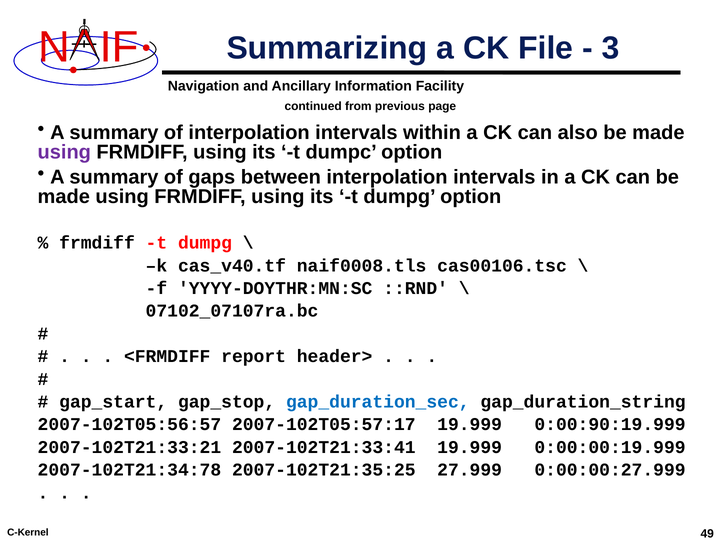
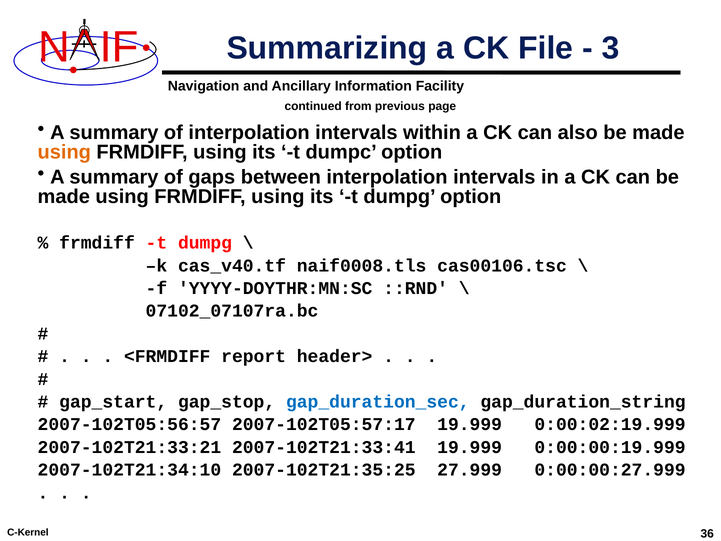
using colour: purple -> orange (64, 152)
0:00:90:19.999: 0:00:90:19.999 -> 0:00:02:19.999 (610, 425)
2007-102T21:34:78: 2007-102T21:34:78 -> 2007-102T21:34:10 (129, 470)
49: 49 -> 36 (707, 534)
